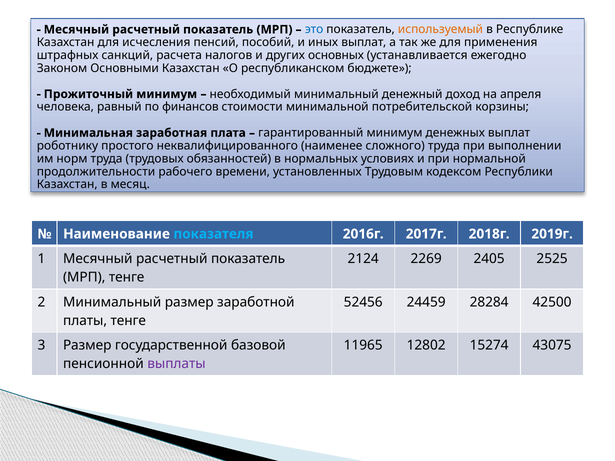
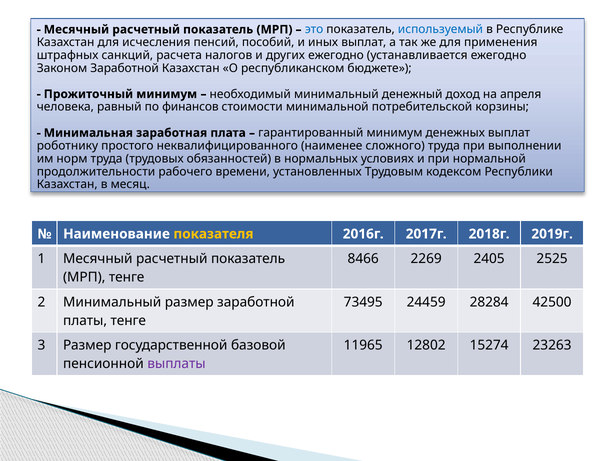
используемый colour: orange -> blue (440, 29)
других основных: основных -> ежегодно (336, 55)
Законом Основными: Основными -> Заработной (125, 68)
показателя colour: light blue -> yellow (213, 234)
2124: 2124 -> 8466 (363, 259)
52456: 52456 -> 73495 (363, 302)
43075: 43075 -> 23263 (552, 346)
